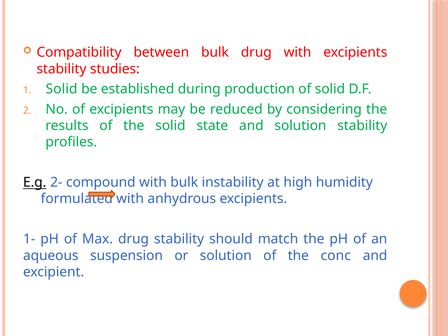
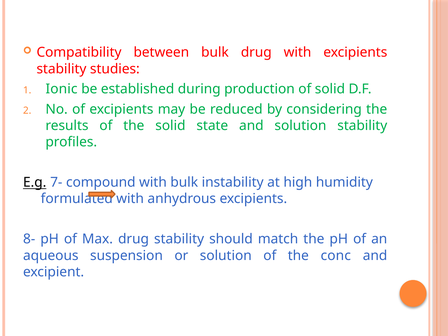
Solid: Solid -> Ionic (62, 89)
2-: 2- -> 7- (56, 182)
1-: 1- -> 8- (29, 239)
